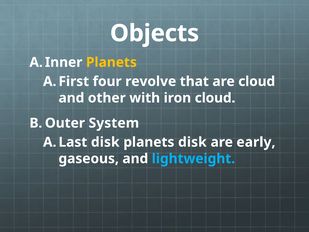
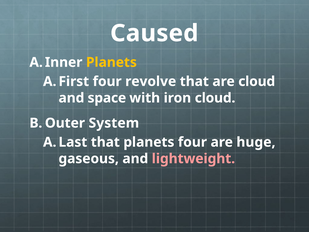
Objects: Objects -> Caused (154, 33)
other: other -> space (107, 98)
disk: disk -> that (105, 142)
planets disk: disk -> four (192, 142)
early: early -> huge (256, 142)
lightweight colour: light blue -> pink (193, 158)
